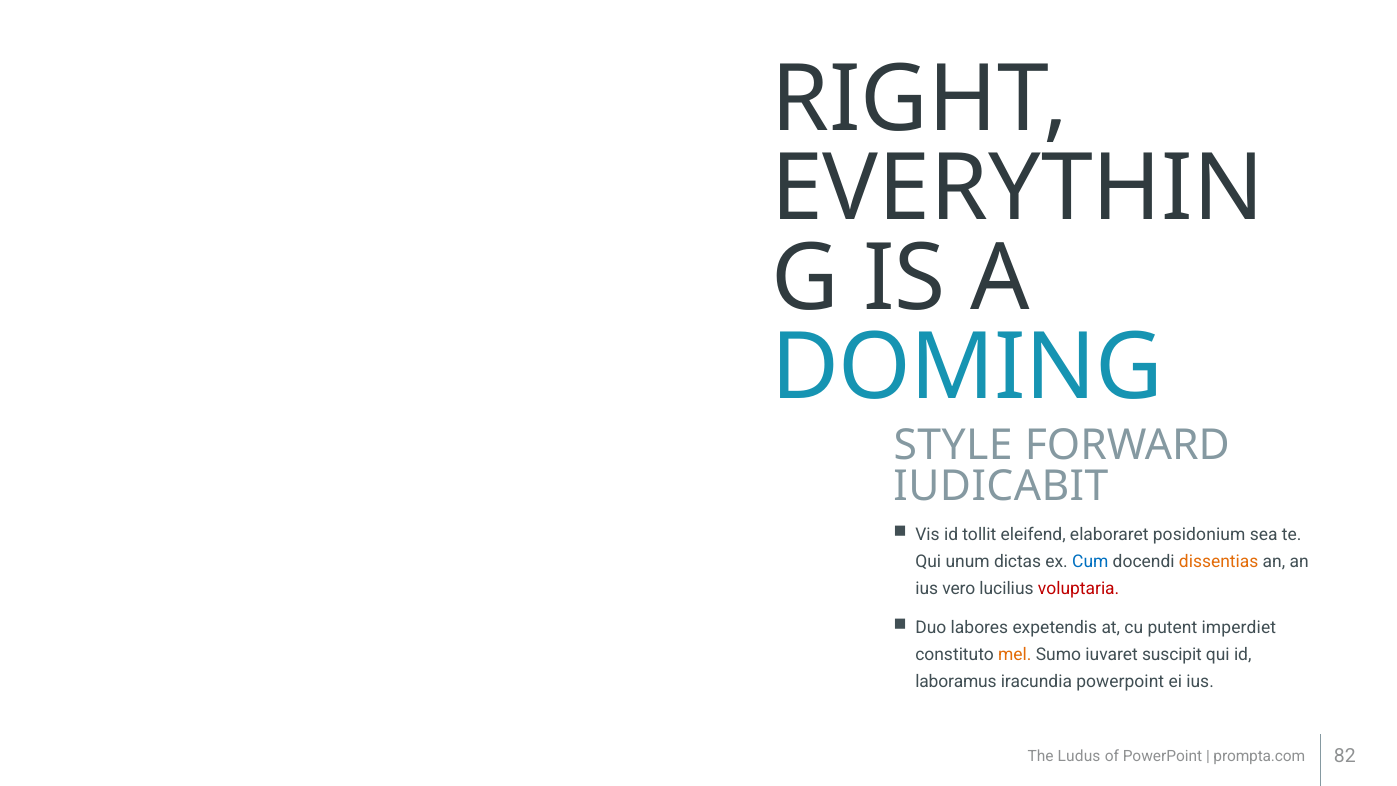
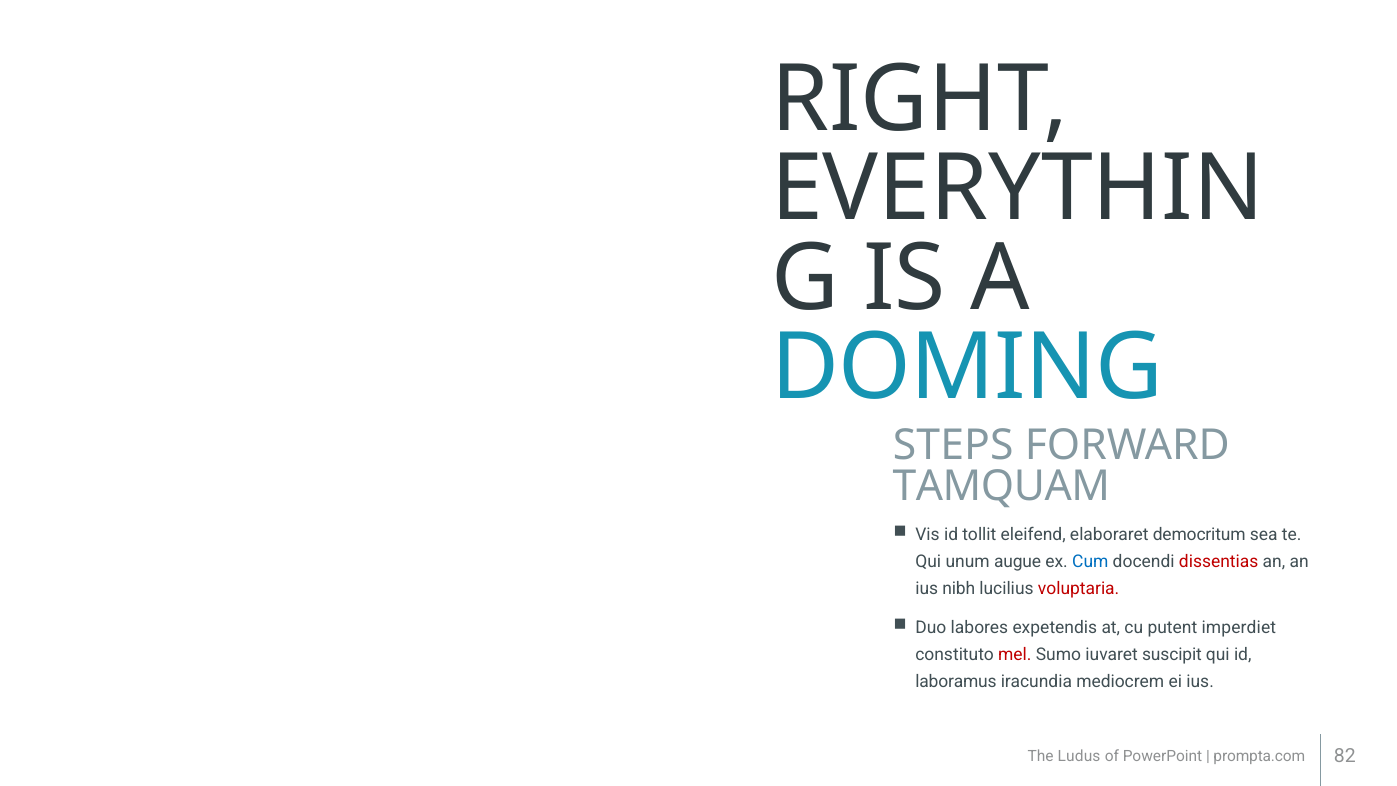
STYLE: STYLE -> STEPS (953, 445)
IUDICABIT: IUDICABIT -> TAMQUAM (1001, 486)
posidonium: posidonium -> democritum (1199, 534)
dictas: dictas -> augue (1018, 561)
dissentias colour: orange -> red (1219, 561)
vero: vero -> nibh (959, 588)
mel colour: orange -> red (1015, 655)
iracundia powerpoint: powerpoint -> mediocrem (1120, 682)
